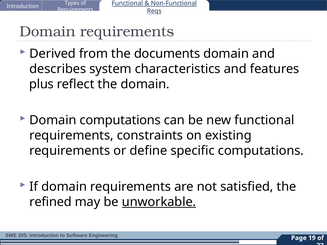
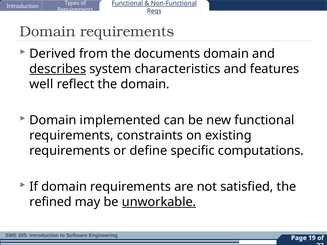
describes underline: none -> present (58, 69)
plus: plus -> well (41, 84)
Domain computations: computations -> implemented (120, 120)
